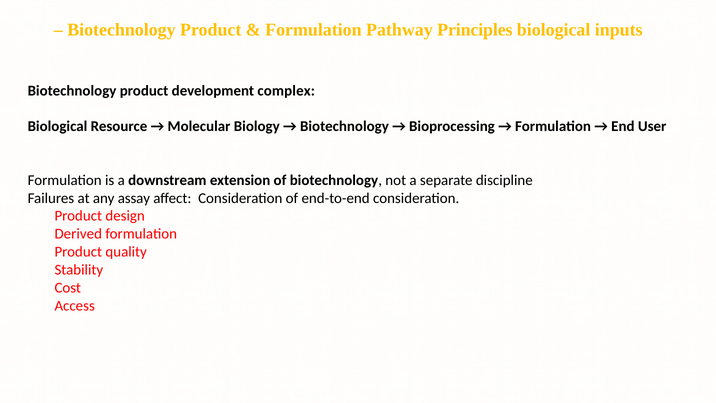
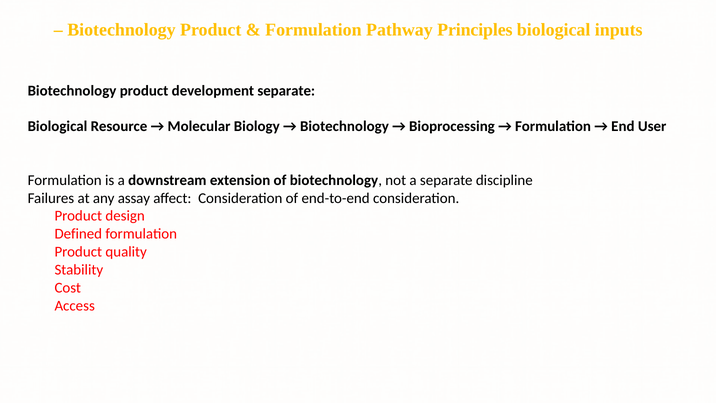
development complex: complex -> separate (286, 91)
Derived: Derived -> Defined (78, 234)
